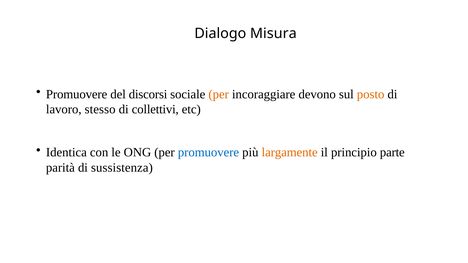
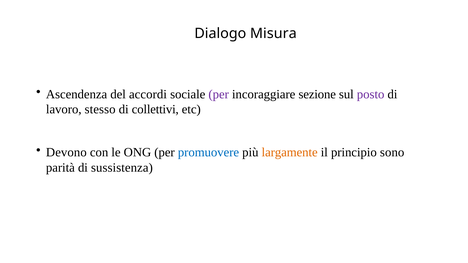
Promuovere: Promuovere -> Ascendenza (77, 94)
discorsi: discorsi -> accordi (148, 94)
per colour: orange -> purple (219, 94)
devono: devono -> sezione (317, 94)
posto colour: orange -> purple (371, 94)
Identica: Identica -> Devono (66, 153)
parte: parte -> sono (392, 153)
